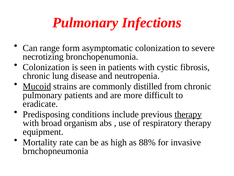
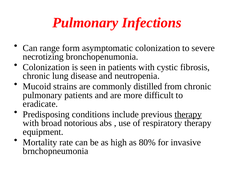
Mucoid underline: present -> none (37, 86)
organism: organism -> notorious (81, 123)
88%: 88% -> 80% (147, 142)
